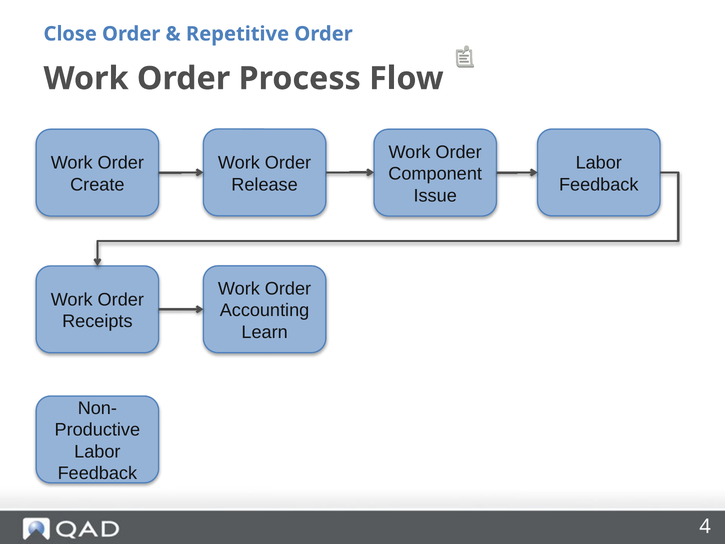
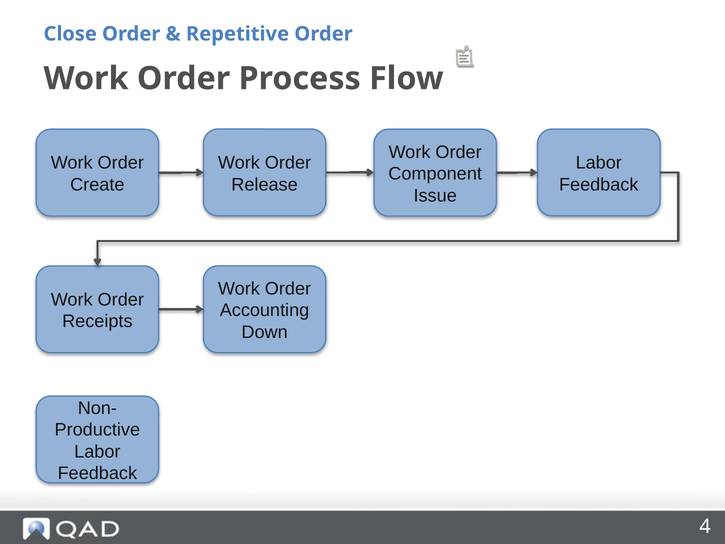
Learn: Learn -> Down (265, 332)
